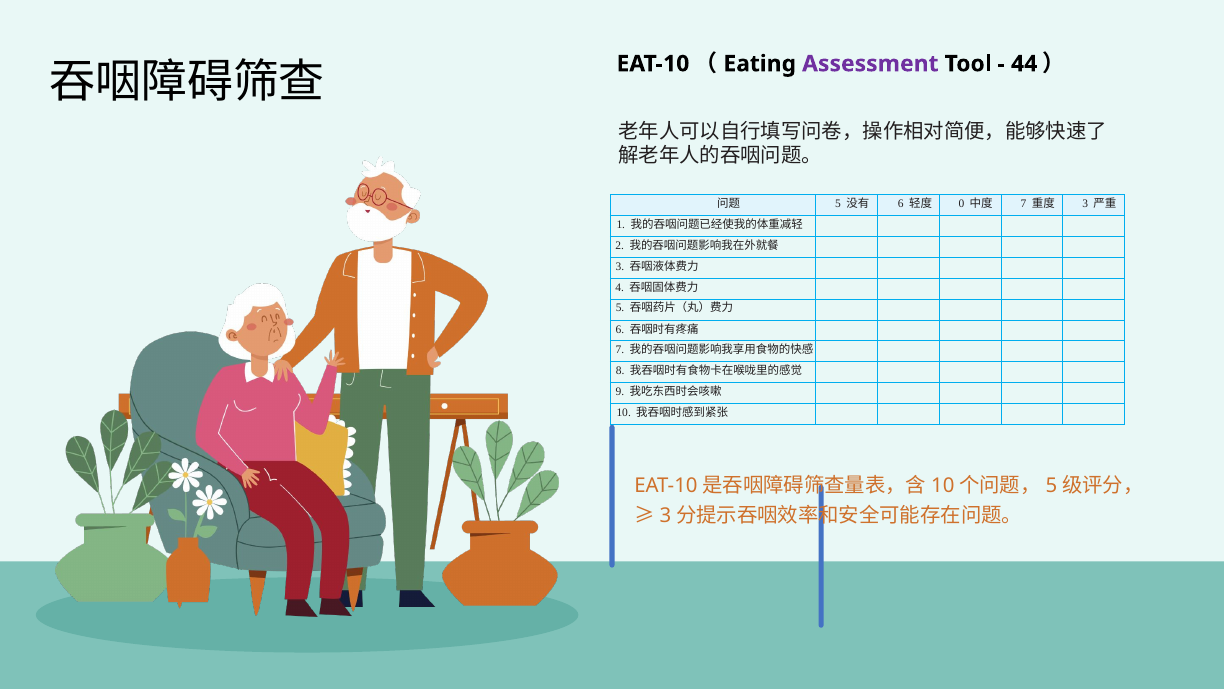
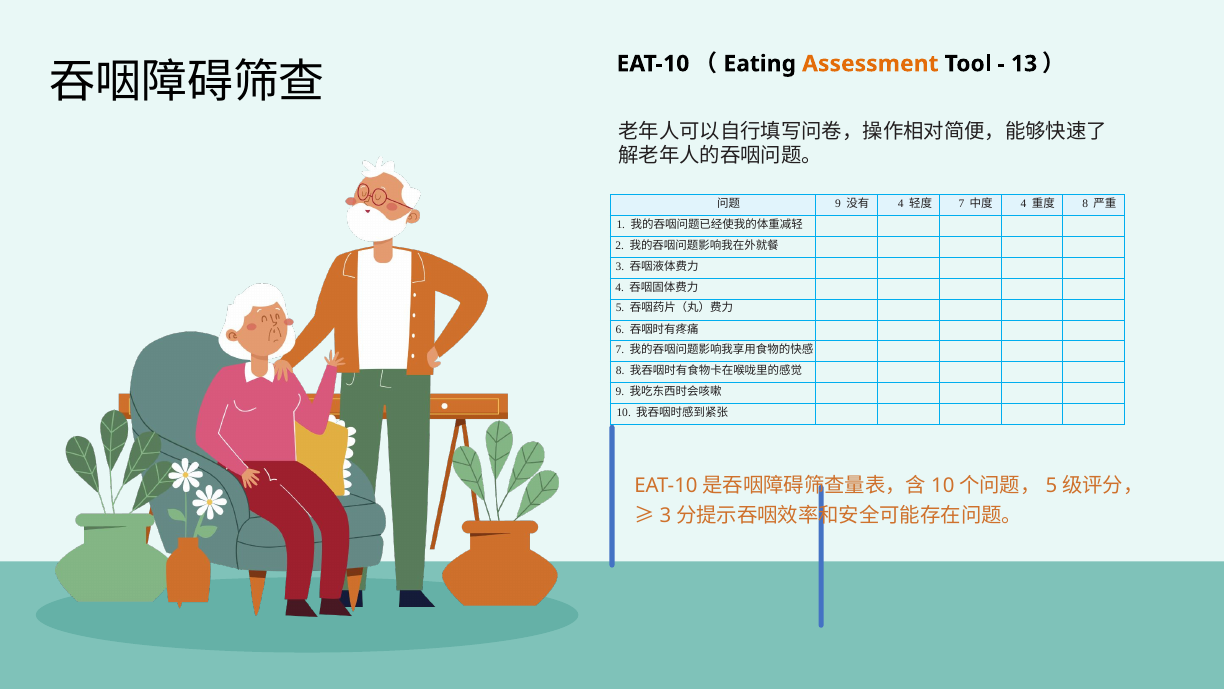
Assessment colour: purple -> orange (870, 64)
44: 44 -> 13 (1024, 64)
5: 5 -> 9 (838, 204)
6: 6 -> 4 (901, 204)
0: 0 -> 7 (962, 204)
7: 7 -> 4 (1024, 204)
3: 3 -> 8 (1085, 204)
